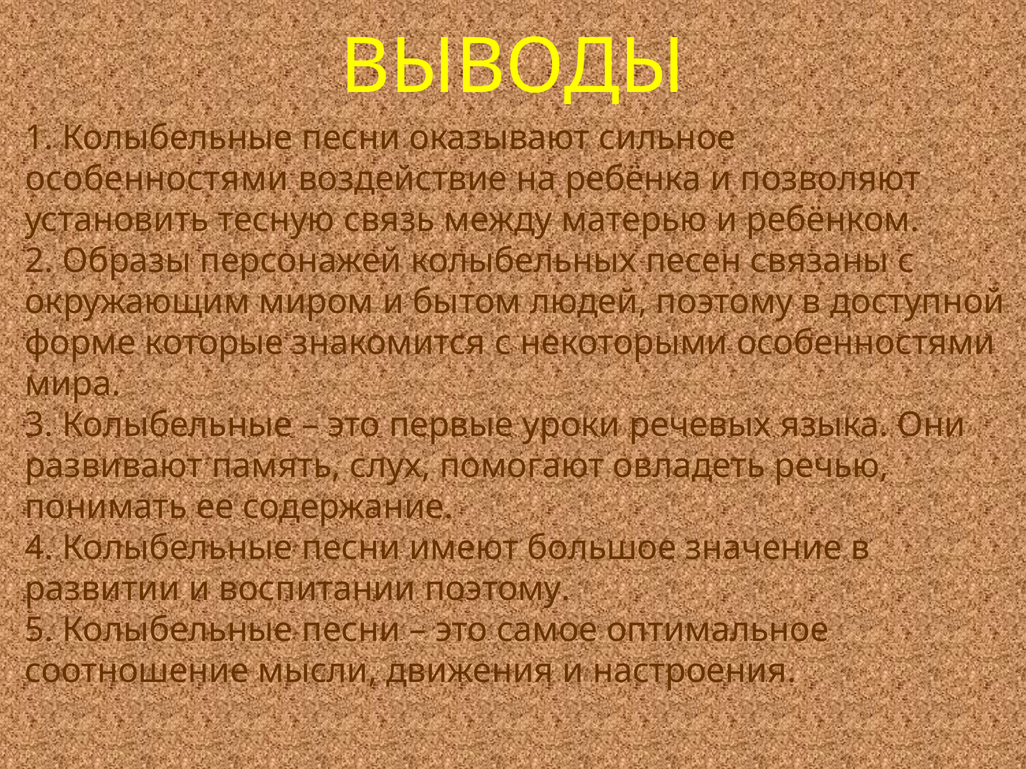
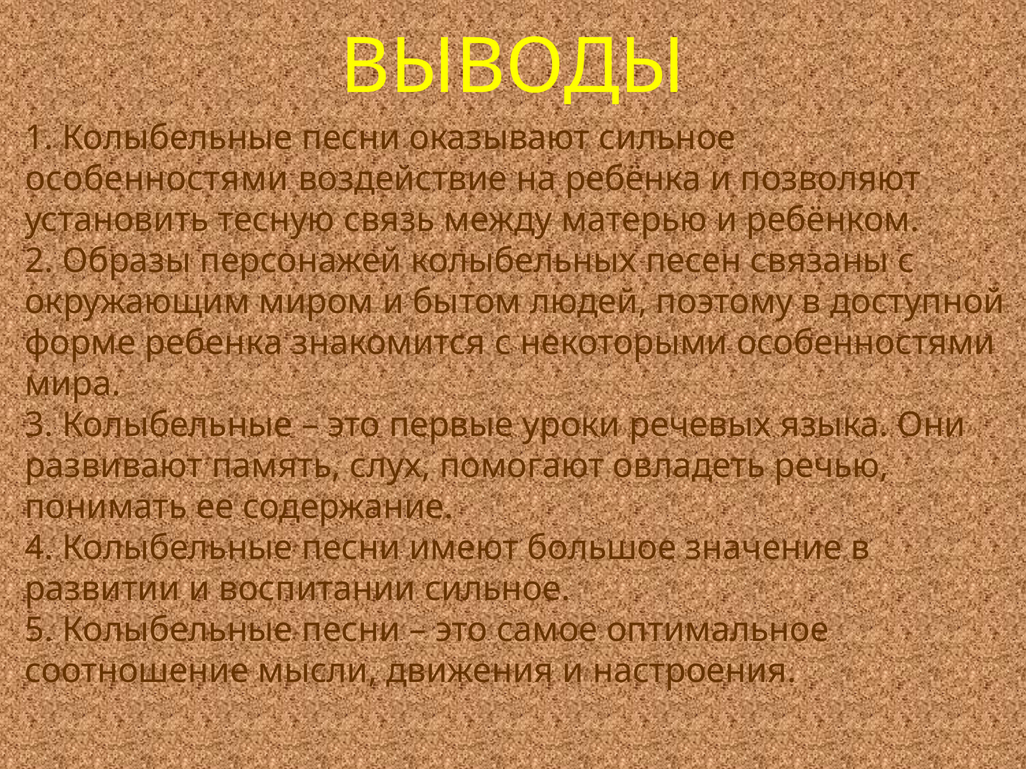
которые: которые -> ребенка (214, 343)
воспитании поэтому: поэтому -> сильное (497, 589)
